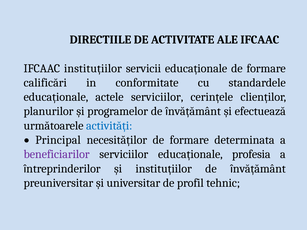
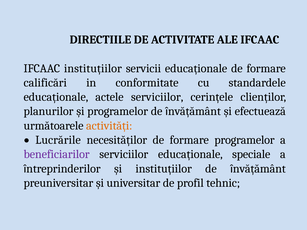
activități colour: blue -> orange (109, 126)
Principal: Principal -> Lucrările (58, 140)
formare determinata: determinata -> programelor (244, 140)
profesia: profesia -> speciale (251, 154)
